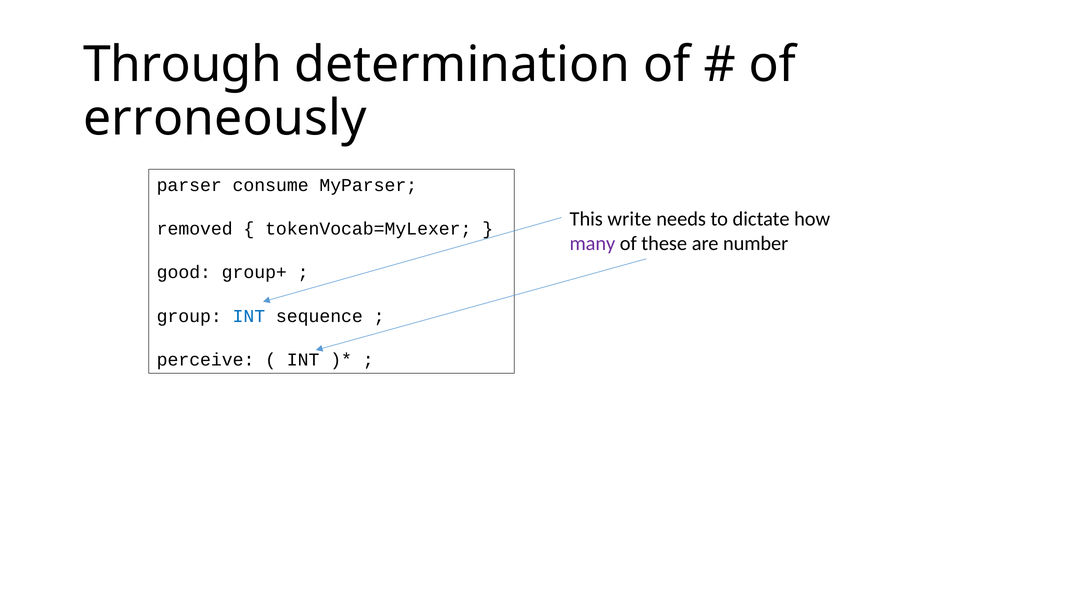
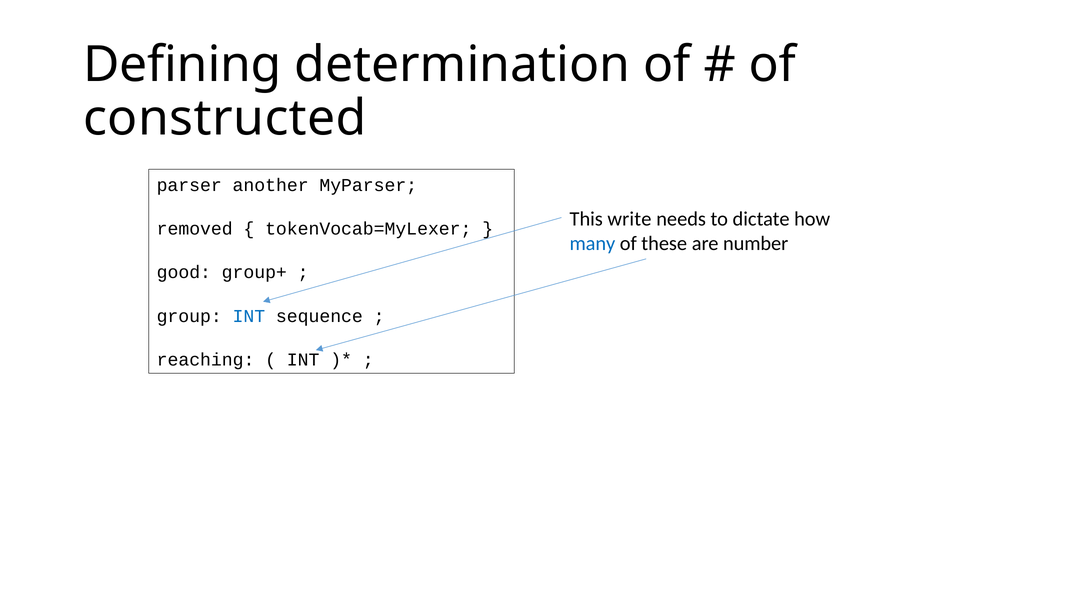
Through: Through -> Defining (182, 65)
erroneously: erroneously -> constructed (225, 118)
consume: consume -> another (271, 185)
many colour: purple -> blue (592, 243)
perceive: perceive -> reaching (206, 359)
